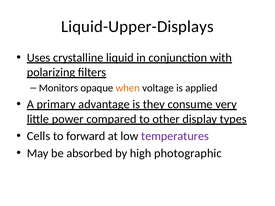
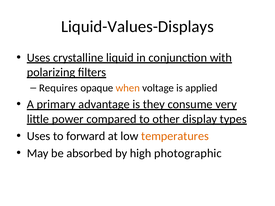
Liquid-Upper-Displays: Liquid-Upper-Displays -> Liquid-Values-Displays (137, 27)
Monitors: Monitors -> Requires (58, 88)
Cells: Cells -> Uses (39, 136)
temperatures colour: purple -> orange (175, 136)
